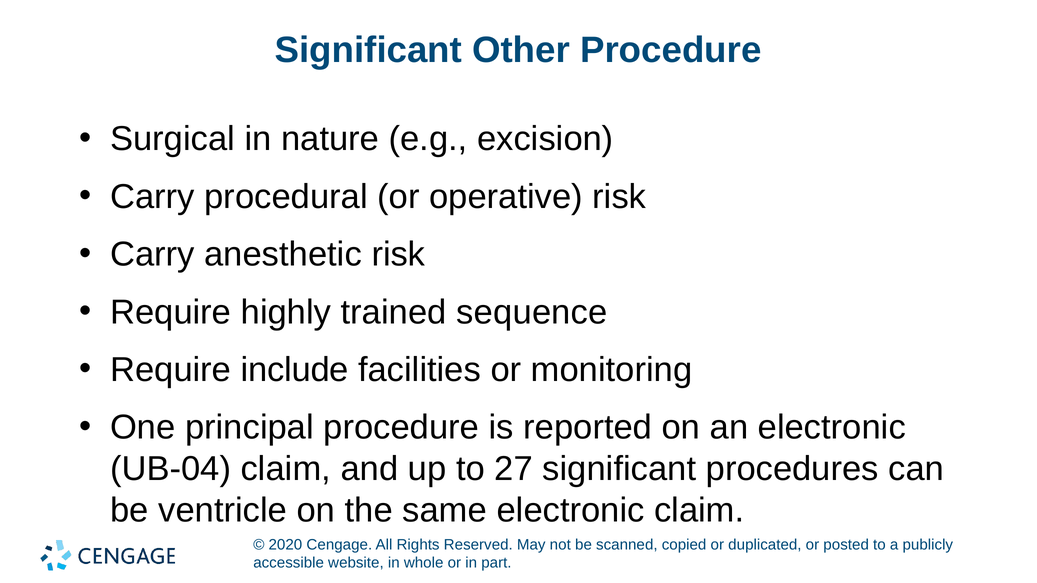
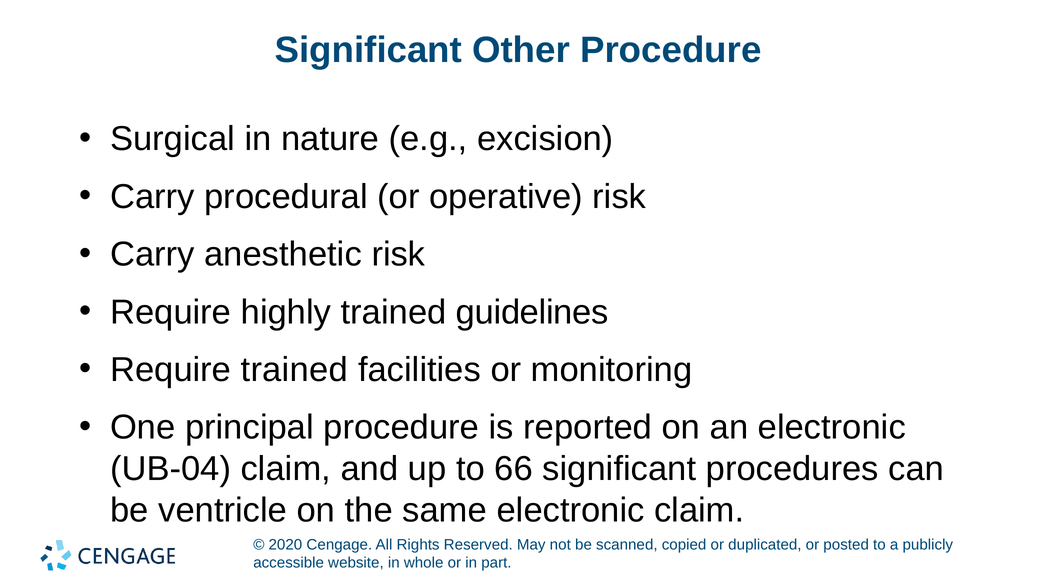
sequence: sequence -> guidelines (532, 312)
Require include: include -> trained (294, 370)
27: 27 -> 66 (514, 469)
